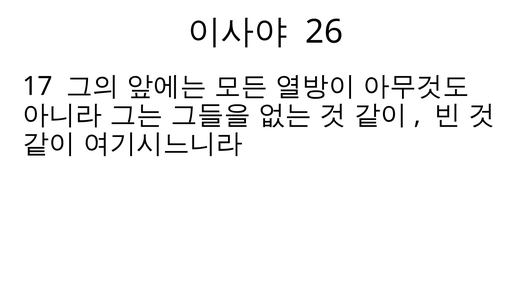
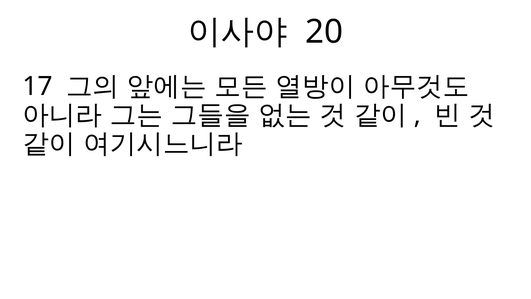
26: 26 -> 20 (324, 32)
